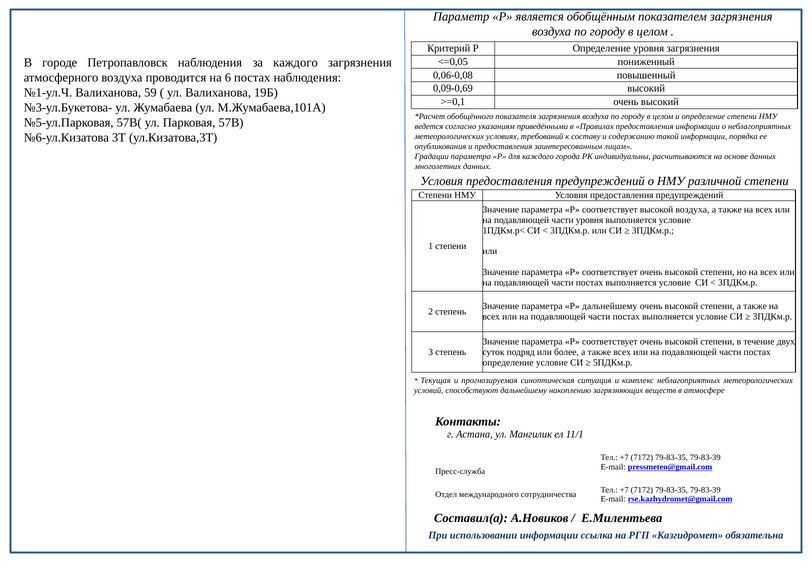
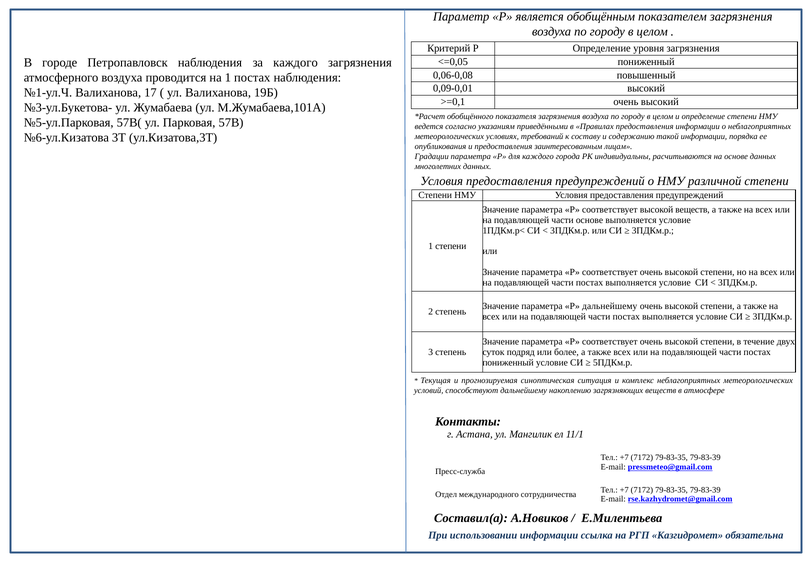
на 6: 6 -> 1 (228, 78)
0,09-0,69: 0,09-0,69 -> 0,09-0,01 (453, 88)
59: 59 -> 17 (150, 93)
высокой воздуха: воздуха -> веществ (693, 210)
части уровня: уровня -> основе (589, 220)
определение: определение -> пониженный (508, 363)
